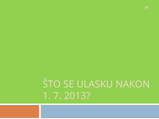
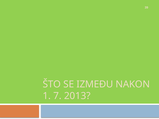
ULASKU: ULASKU -> IZMEĐU (95, 84)
